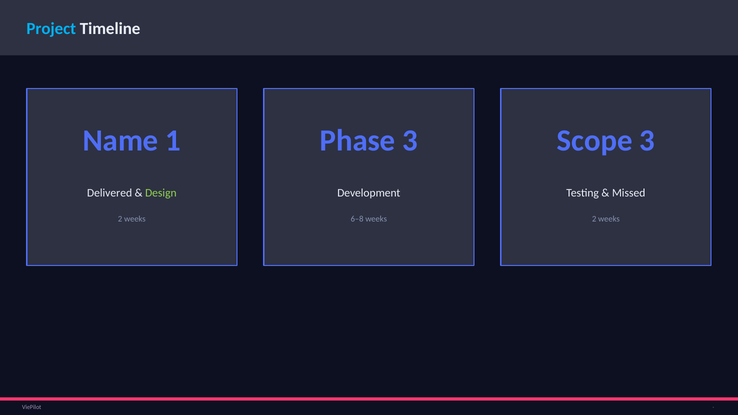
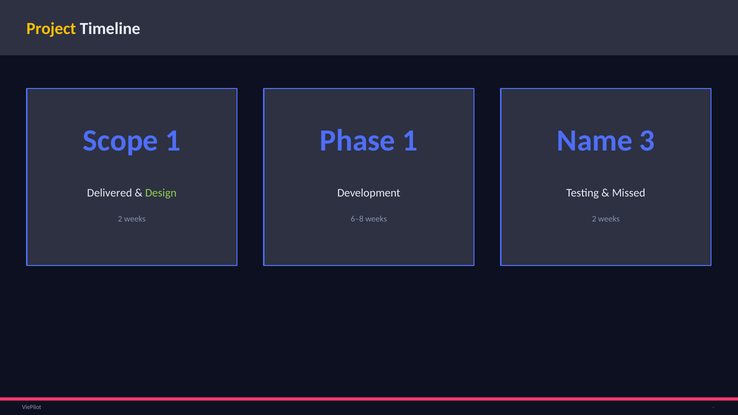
Project colour: light blue -> yellow (51, 29)
Name: Name -> Scope (121, 140)
Phase 3: 3 -> 1 (410, 140)
Scope: Scope -> Name (595, 140)
